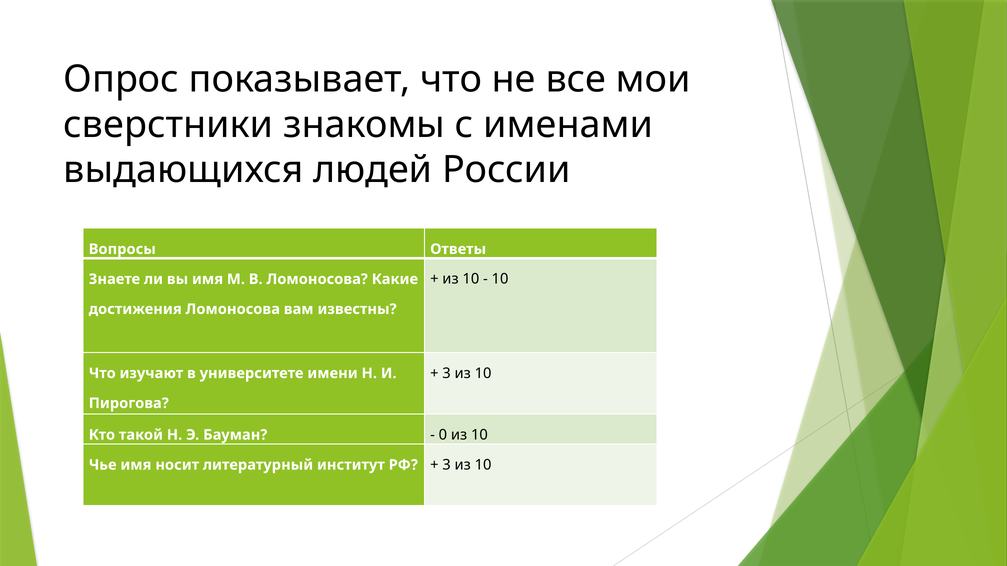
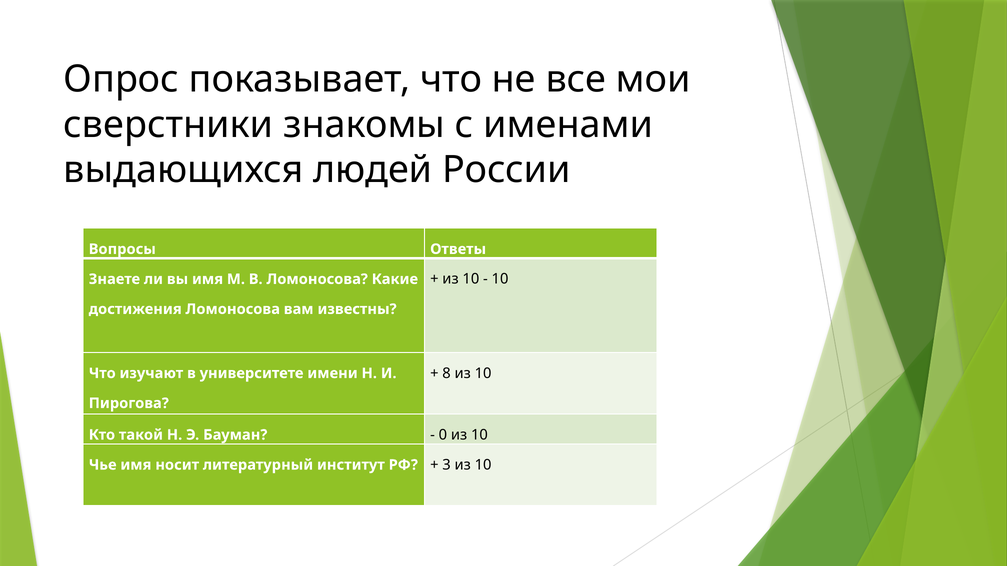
3: 3 -> 8 (447, 374)
